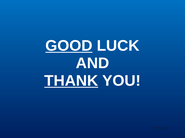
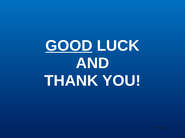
THANK underline: present -> none (71, 81)
